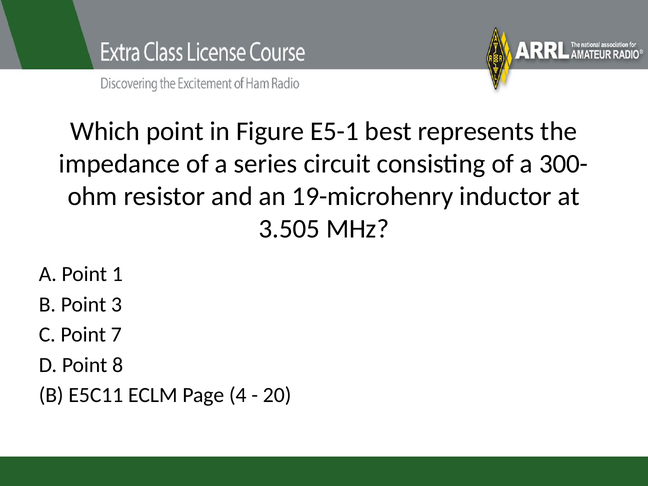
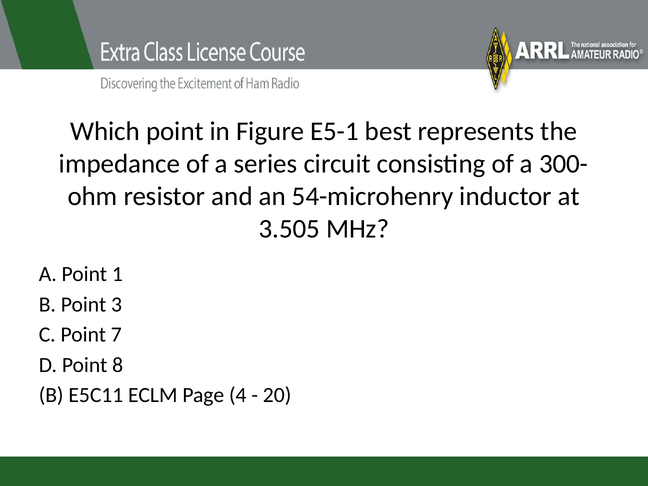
19-microhenry: 19-microhenry -> 54-microhenry (373, 196)
